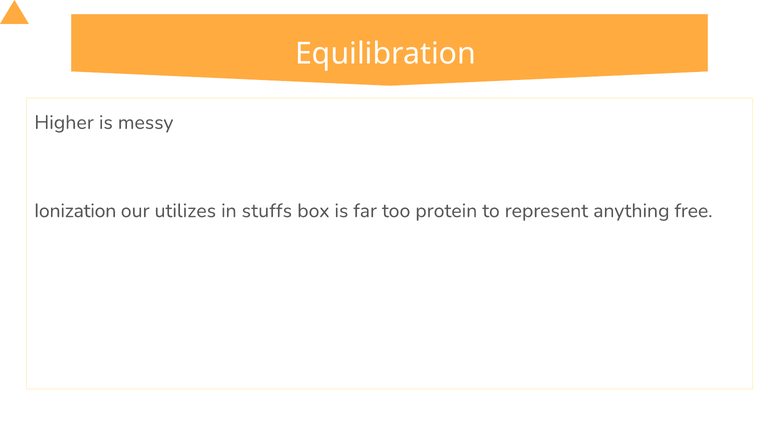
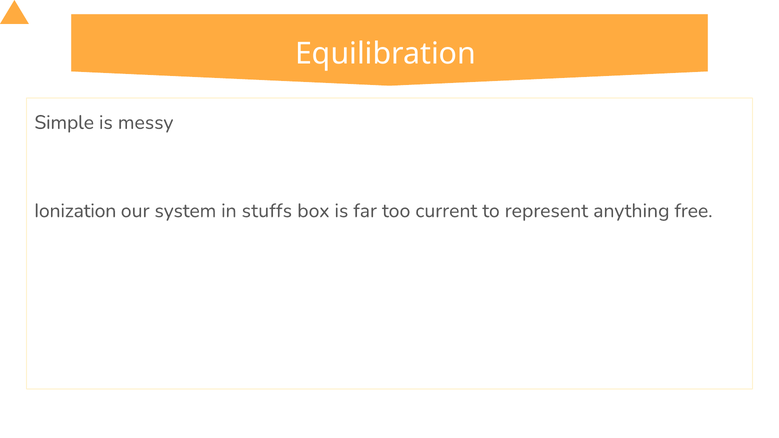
Higher: Higher -> Simple (64, 123)
utilizes: utilizes -> system (185, 211)
protein: protein -> current (446, 211)
